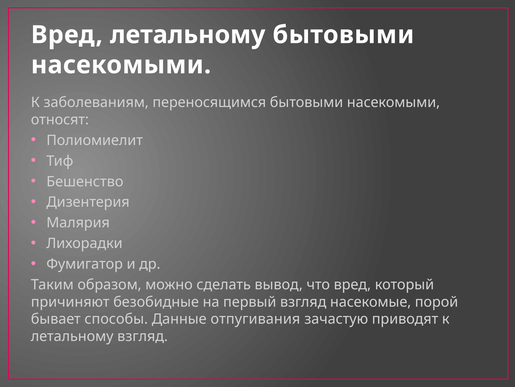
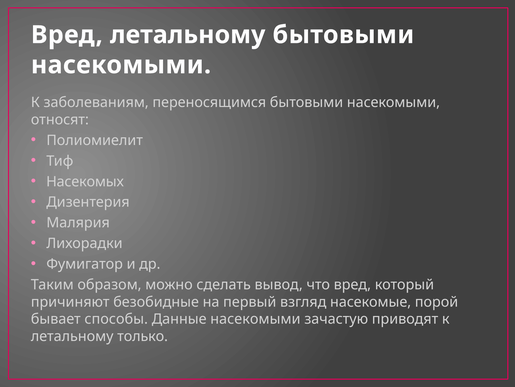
Бешенство: Бешенство -> Насекомых (85, 181)
Данные отпугивания: отпугивания -> насекомыми (255, 319)
летальному взгляд: взгляд -> только (143, 336)
